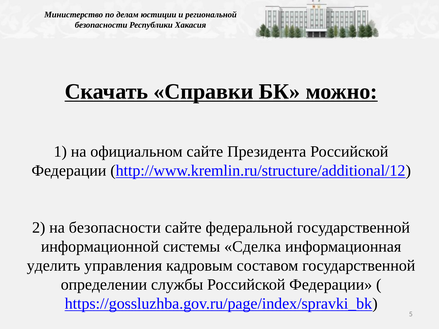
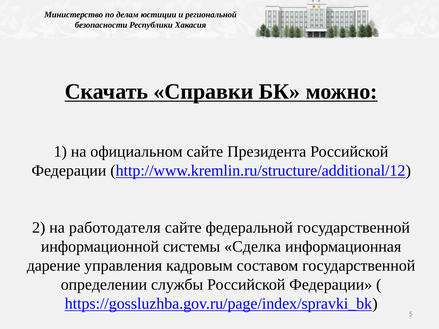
на безопасности: безопасности -> работодателя (115, 228)
уделить: уделить -> дарение (54, 266)
